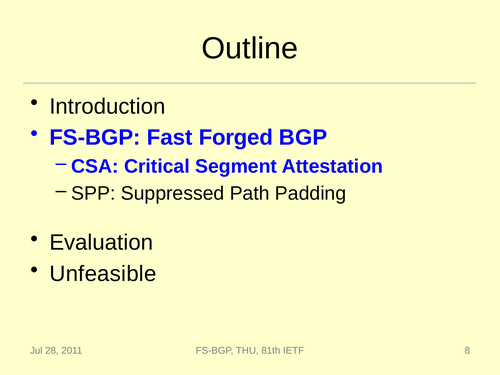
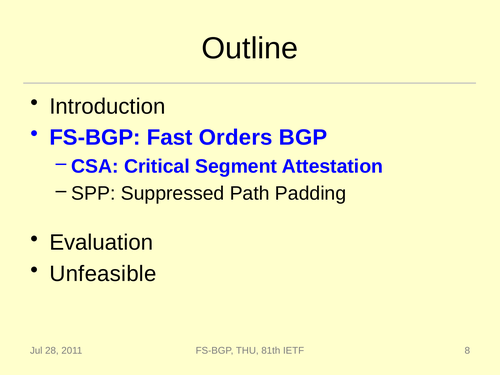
Forged: Forged -> Orders (236, 138)
